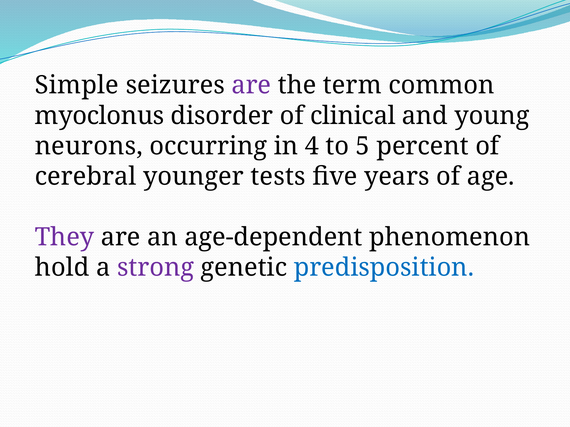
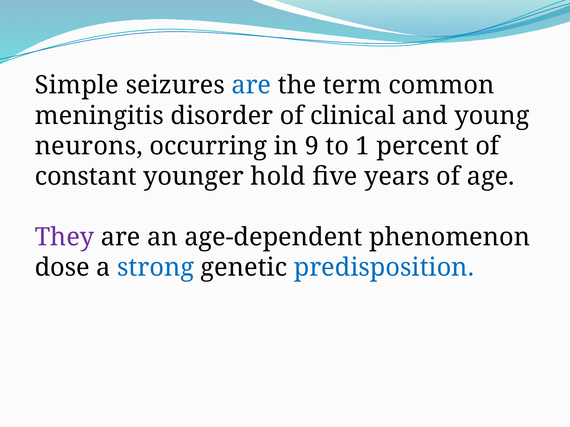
are colour: purple -> blue (251, 85)
myoclonus: myoclonus -> meningitis (99, 116)
4: 4 -> 9 (312, 146)
5: 5 -> 1 (363, 146)
cerebral: cerebral -> constant (86, 177)
tests: tests -> hold (278, 177)
hold: hold -> dose (62, 268)
strong colour: purple -> blue (156, 268)
